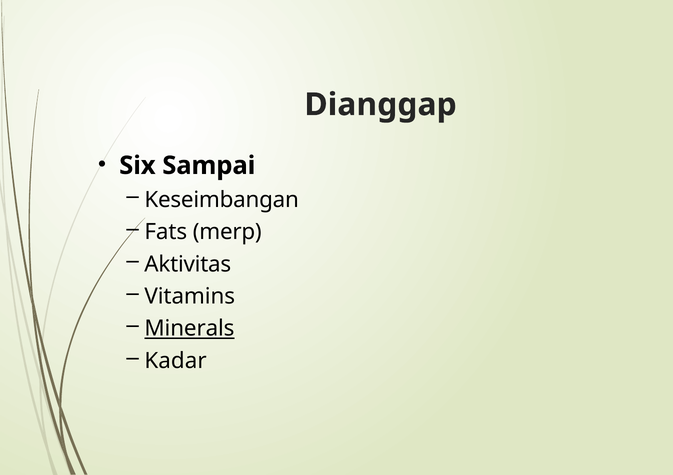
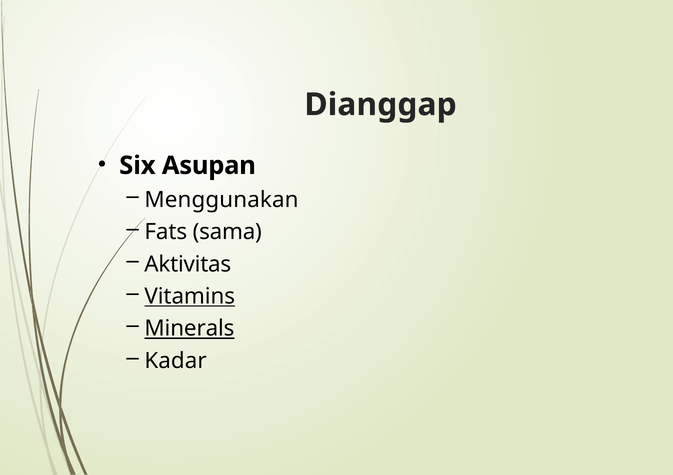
Sampai: Sampai -> Asupan (209, 166)
Keseimbangan: Keseimbangan -> Menggunakan (221, 200)
merp: merp -> sama (227, 232)
Vitamins underline: none -> present (190, 297)
